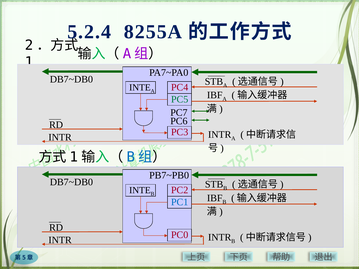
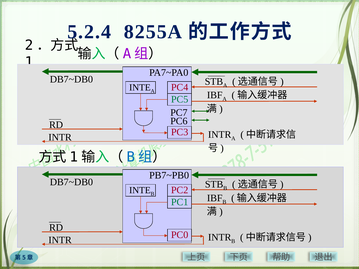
PC1 colour: blue -> green (180, 202)
